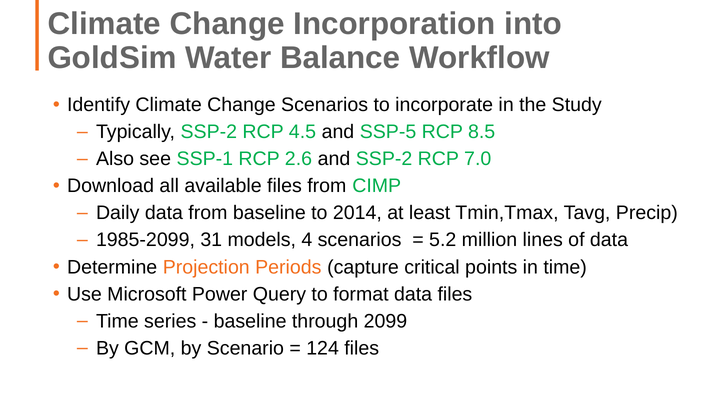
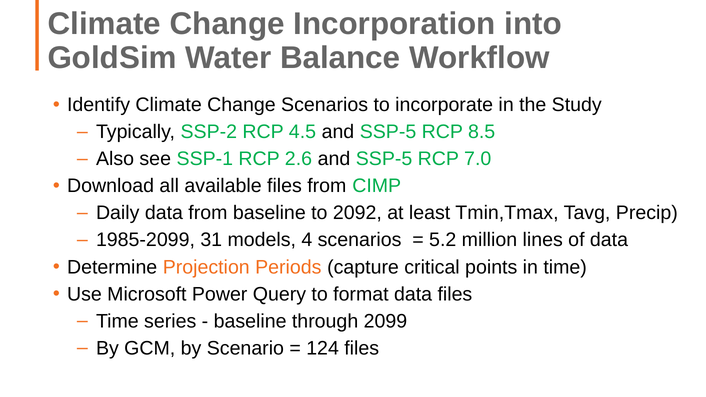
2.6 and SSP-2: SSP-2 -> SSP-5 (384, 159)
2014: 2014 -> 2092 (357, 213)
